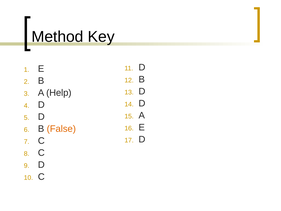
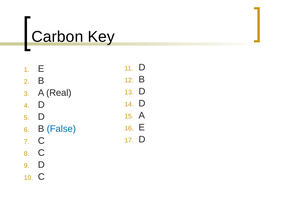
Method: Method -> Carbon (57, 37)
Help: Help -> Real (59, 93)
False colour: orange -> blue (61, 129)
